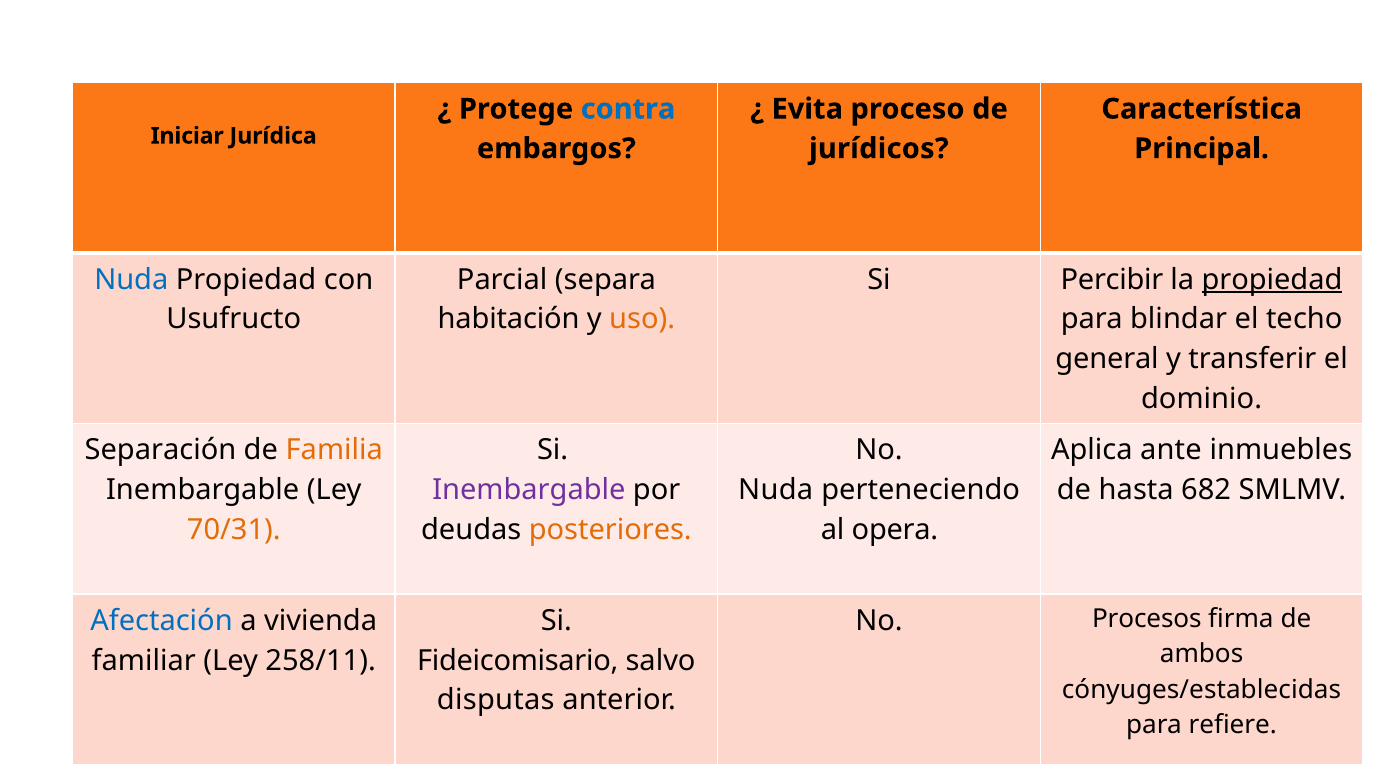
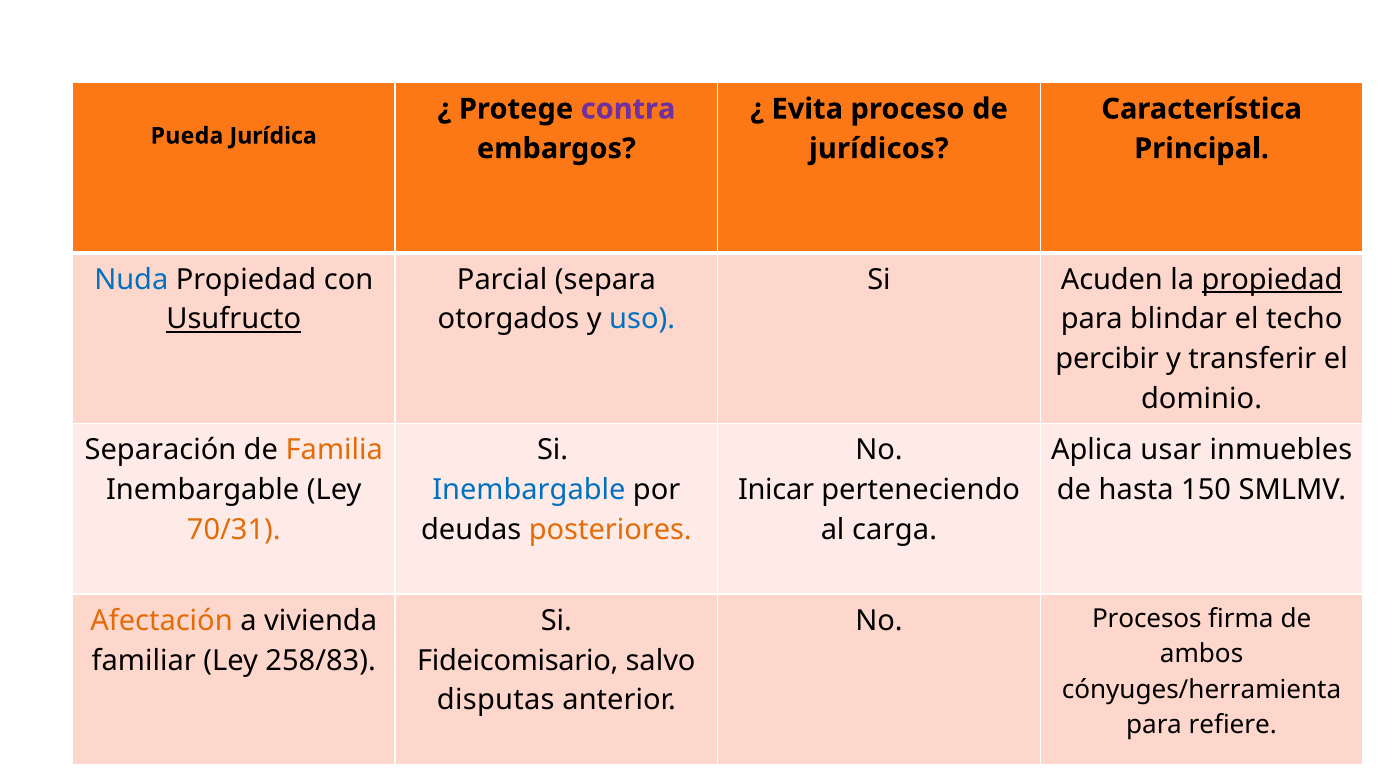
contra colour: blue -> purple (628, 109)
Iniciar: Iniciar -> Pueda (187, 136)
Percibir: Percibir -> Acuden (1112, 280)
Usufructo underline: none -> present (234, 319)
habitación: habitación -> otorgados (508, 319)
uso colour: orange -> blue (642, 319)
general: general -> percibir (1107, 359)
ante: ante -> usar (1171, 450)
Inembargable colour: purple -> blue (529, 490)
Nuda: Nuda -> Inicar (776, 490)
682: 682 -> 150 (1206, 490)
opera: opera -> carga (895, 530)
Afectación colour: blue -> orange (161, 621)
258/11: 258/11 -> 258/83 (321, 660)
cónyuges/establecidas: cónyuges/establecidas -> cónyuges/herramienta (1202, 689)
